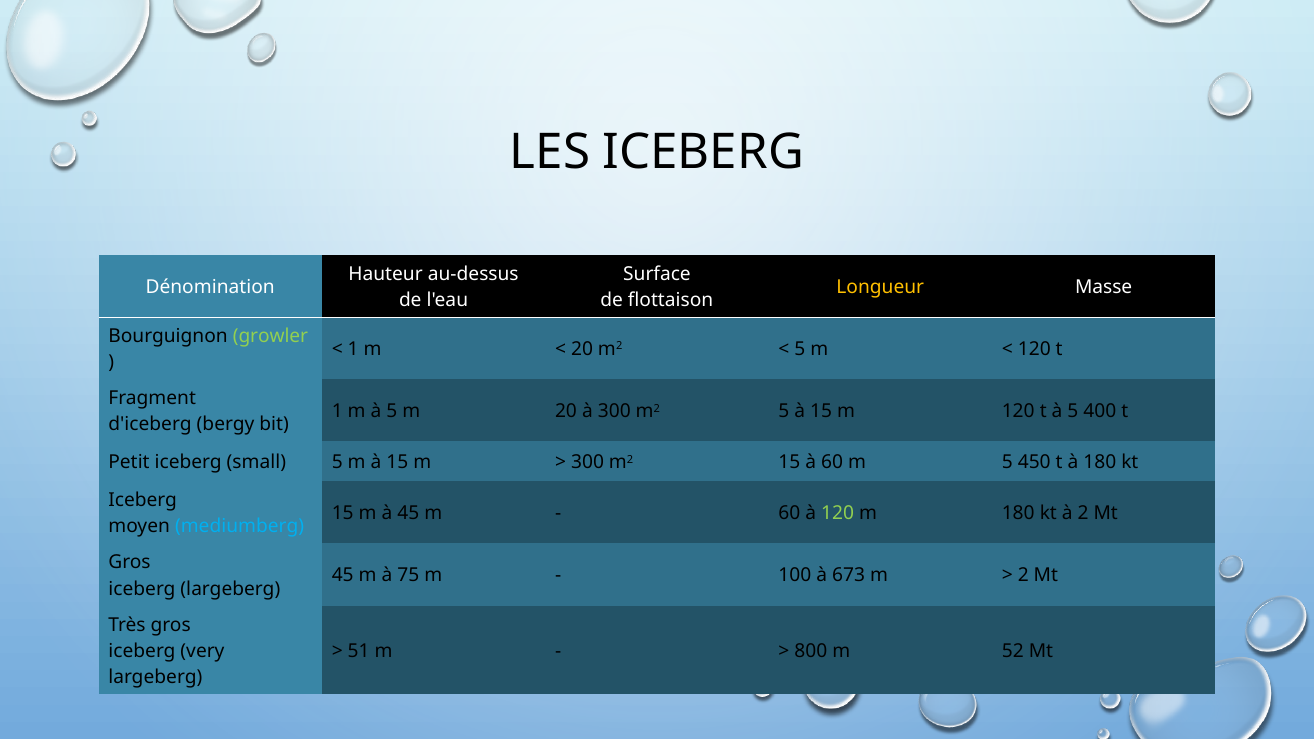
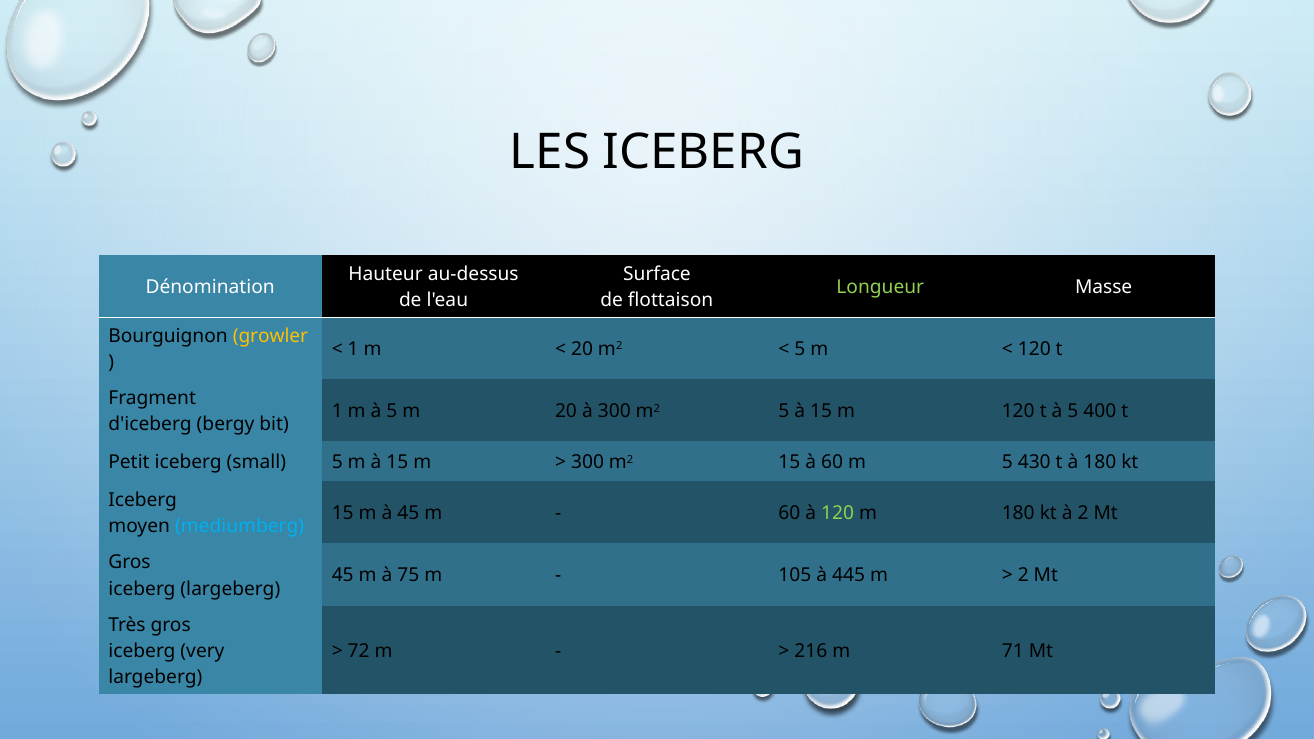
Longueur colour: yellow -> light green (880, 287)
growler colour: light green -> yellow (271, 336)
450: 450 -> 430 (1034, 463)
100: 100 -> 105 (795, 576)
673: 673 -> 445 (849, 576)
51: 51 -> 72 (359, 651)
800: 800 -> 216 (811, 651)
52: 52 -> 71 (1013, 651)
